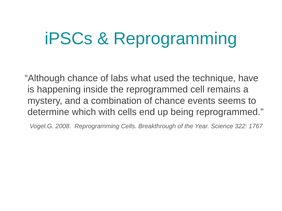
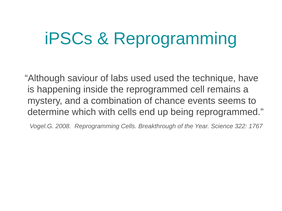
Although chance: chance -> saviour (83, 78)
labs what: what -> used (141, 78)
